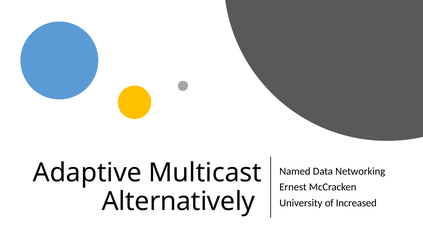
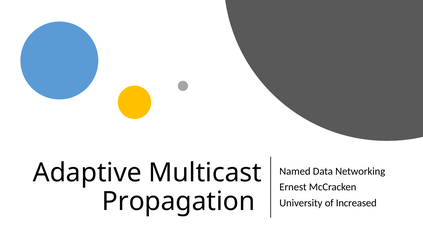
Alternatively: Alternatively -> Propagation (178, 201)
